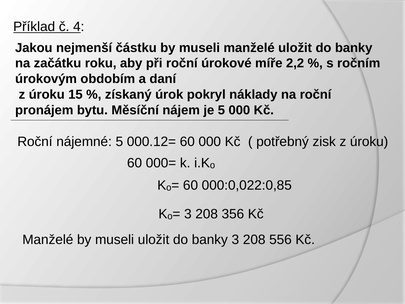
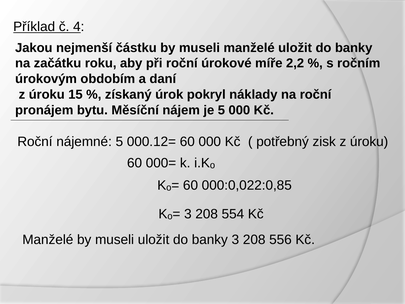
356: 356 -> 554 (233, 214)
